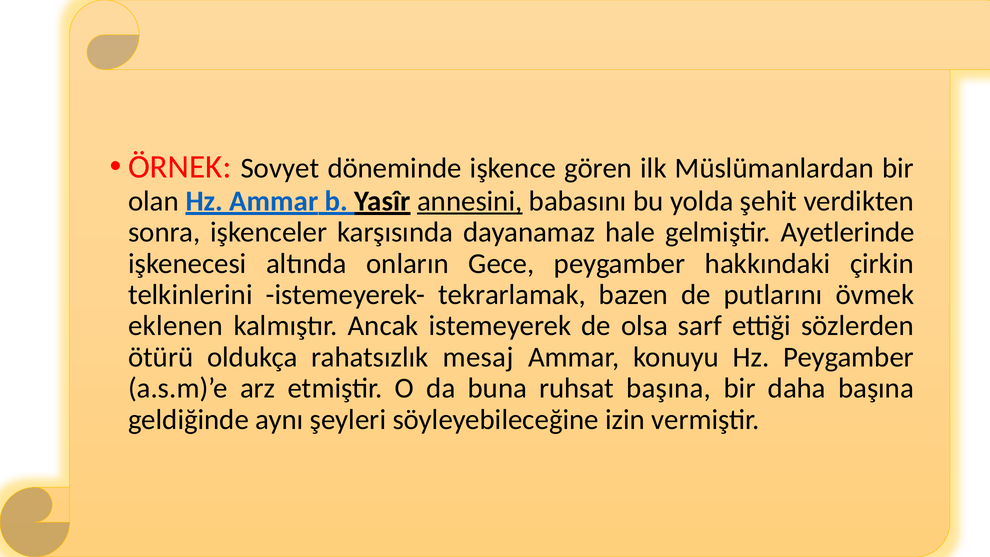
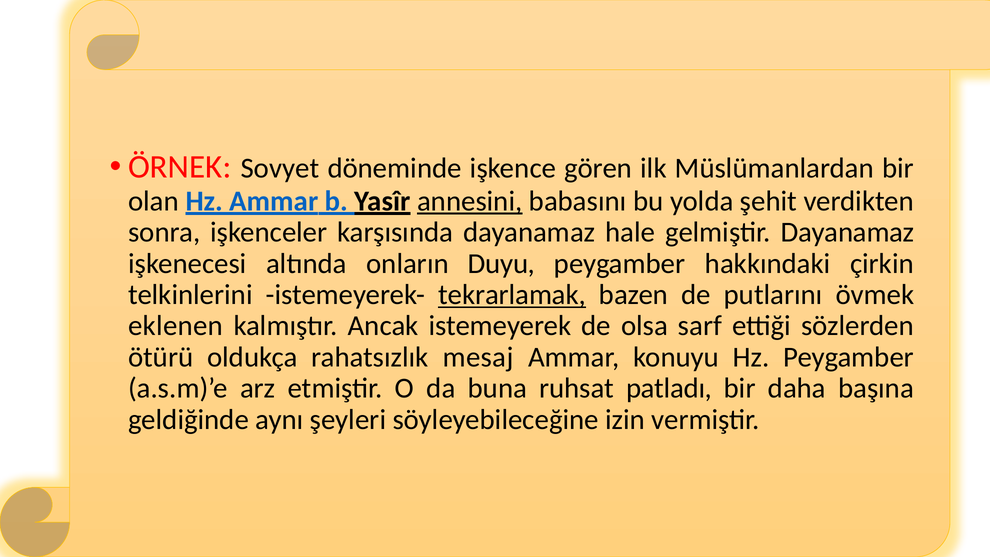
gelmiştir Ayetlerinde: Ayetlerinde -> Dayanamaz (847, 232)
Gece: Gece -> Duyu (502, 263)
tekrarlamak underline: none -> present (512, 295)
ruhsat başına: başına -> patladı (669, 388)
